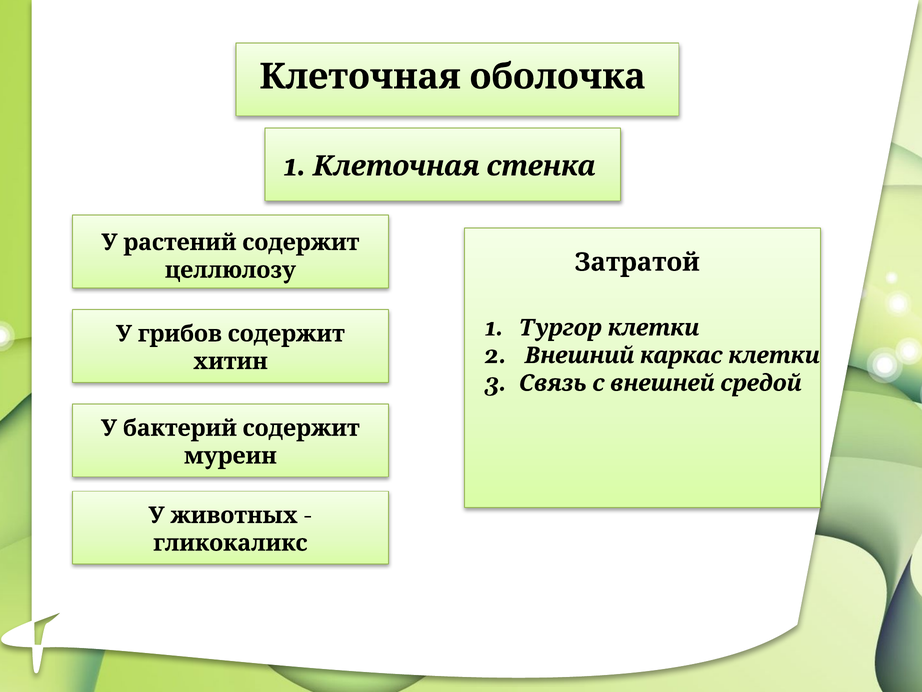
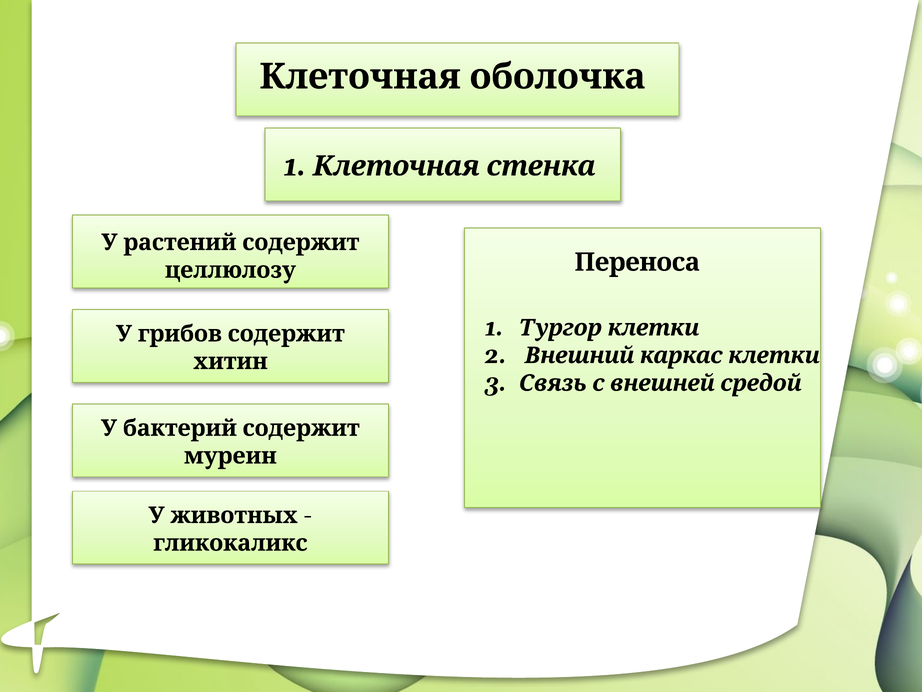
Затратой: Затратой -> Переноса (637, 262)
